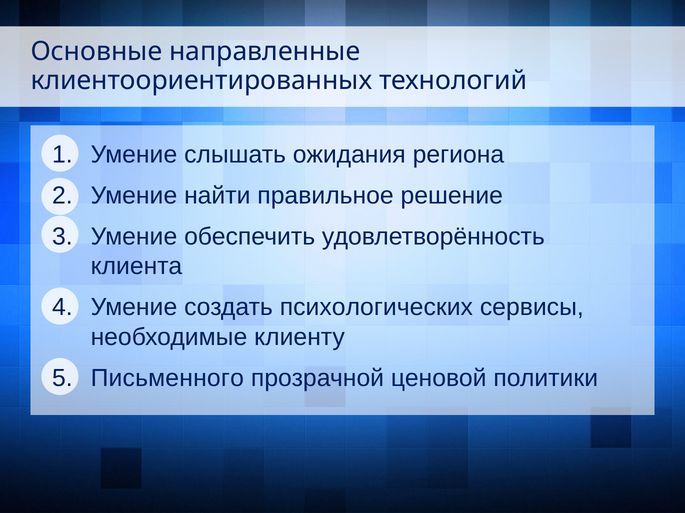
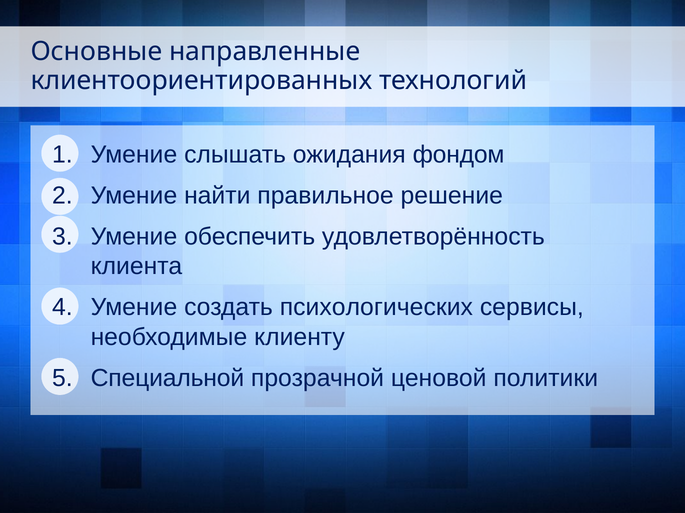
региона: региона -> фондом (459, 155)
Письменного: Письменного -> Специальной (167, 378)
